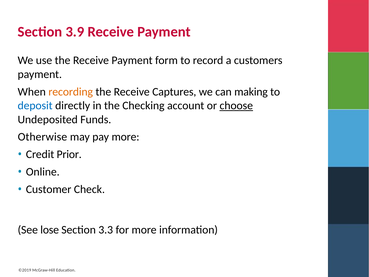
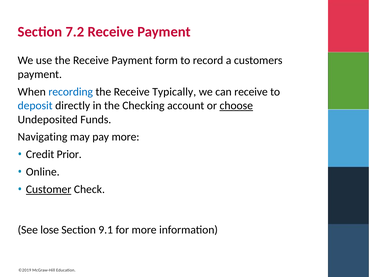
3.9: 3.9 -> 7.2 (75, 32)
recording colour: orange -> blue (71, 92)
Captures: Captures -> Typically (174, 92)
can making: making -> receive (251, 92)
Otherwise: Otherwise -> Navigating (43, 137)
Customer underline: none -> present (49, 189)
3.3: 3.3 -> 9.1 (106, 230)
